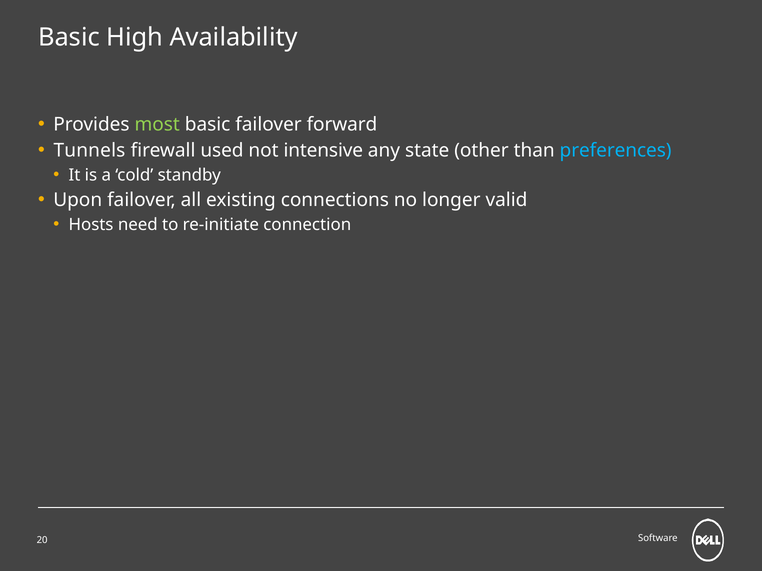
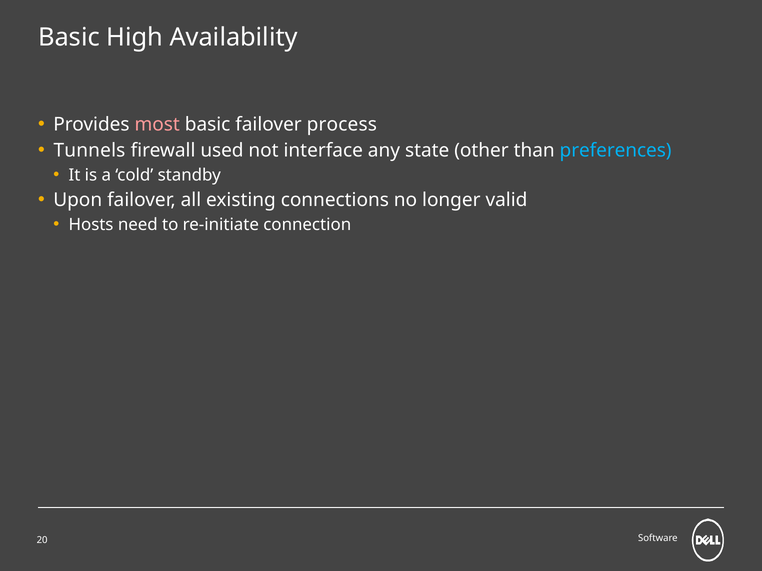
most colour: light green -> pink (157, 125)
forward: forward -> process (342, 125)
intensive: intensive -> interface (323, 151)
